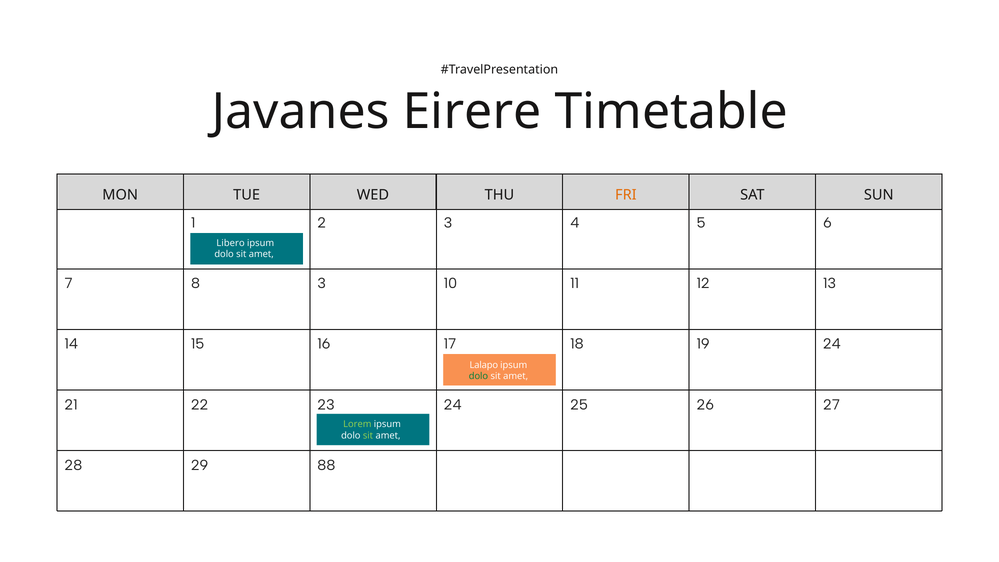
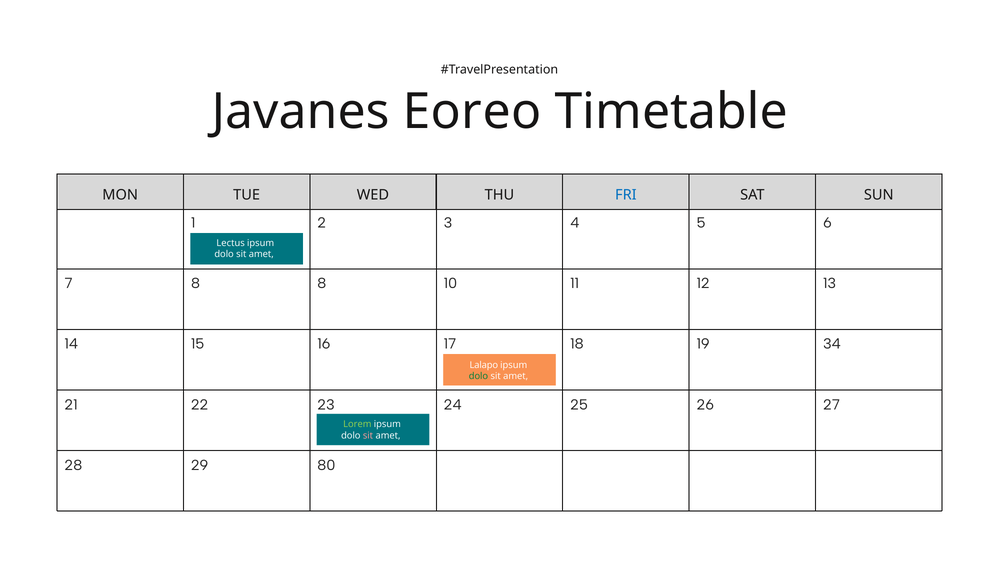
Eirere: Eirere -> Eoreo (472, 112)
FRI colour: orange -> blue (626, 195)
Libero: Libero -> Lectus (231, 243)
8 3: 3 -> 8 (322, 284)
19 24: 24 -> 34 (832, 344)
sit colour: light green -> pink (368, 435)
88: 88 -> 80 (326, 465)
